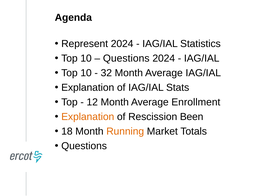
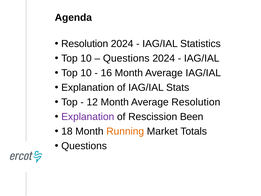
Represent: Represent -> Resolution (85, 44)
32: 32 -> 16 (106, 73)
Average Enrollment: Enrollment -> Resolution (196, 102)
Explanation colour: orange -> purple (88, 117)
